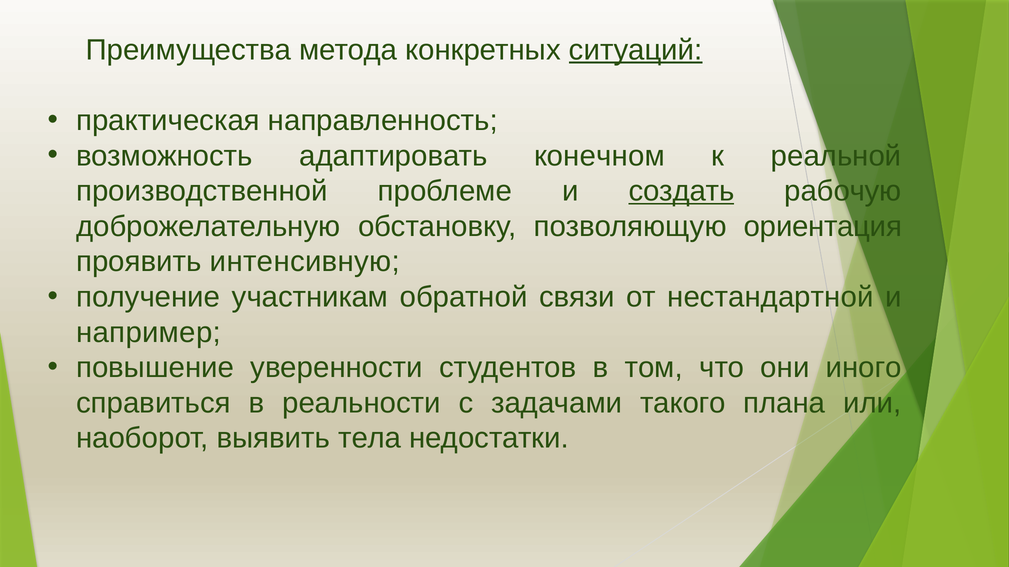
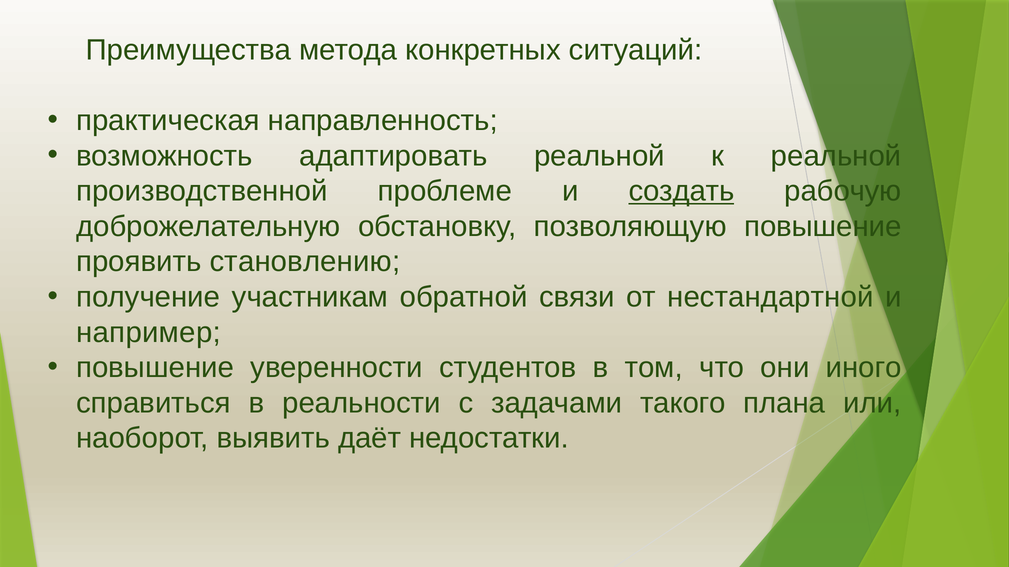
ситуаций underline: present -> none (636, 50)
адаптировать конечном: конечном -> реальной (599, 156)
позволяющую ориентация: ориентация -> повышение (823, 227)
интенсивную: интенсивную -> становлению (305, 262)
тела: тела -> даёт (370, 439)
